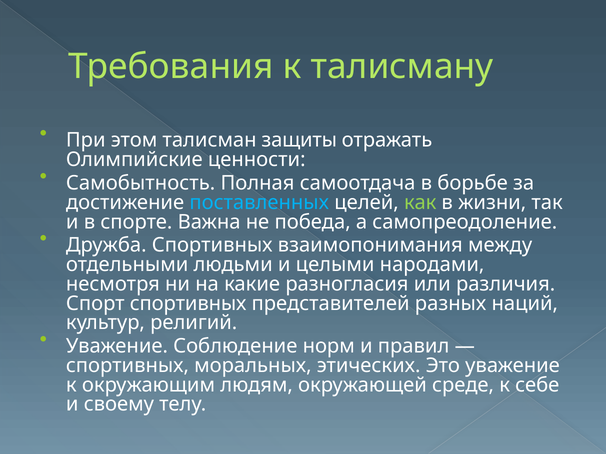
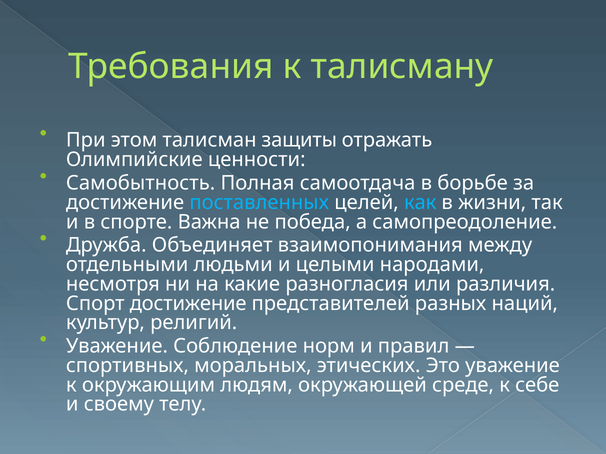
как colour: light green -> light blue (420, 203)
Дружба Спортивных: Спортивных -> Объединяет (212, 246)
Спорт спортивных: спортивных -> достижение (188, 304)
